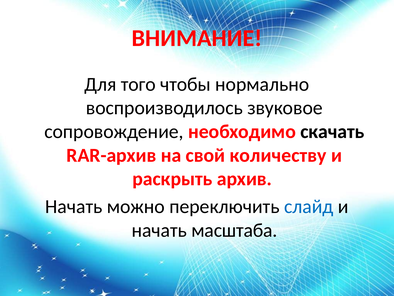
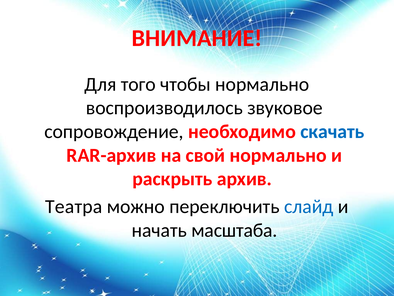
скачать colour: black -> blue (332, 131)
свой количеству: количеству -> нормально (278, 155)
Начать: Начать -> Театра (74, 206)
